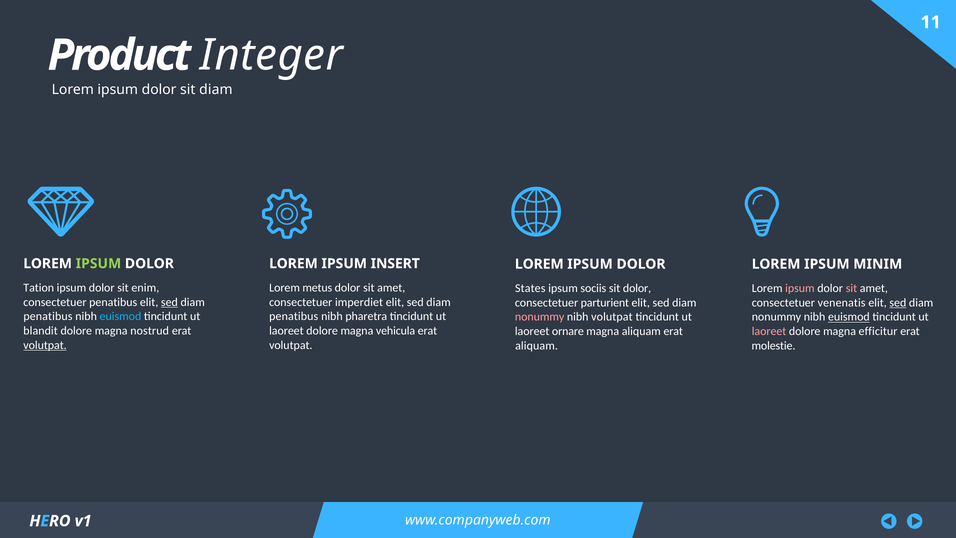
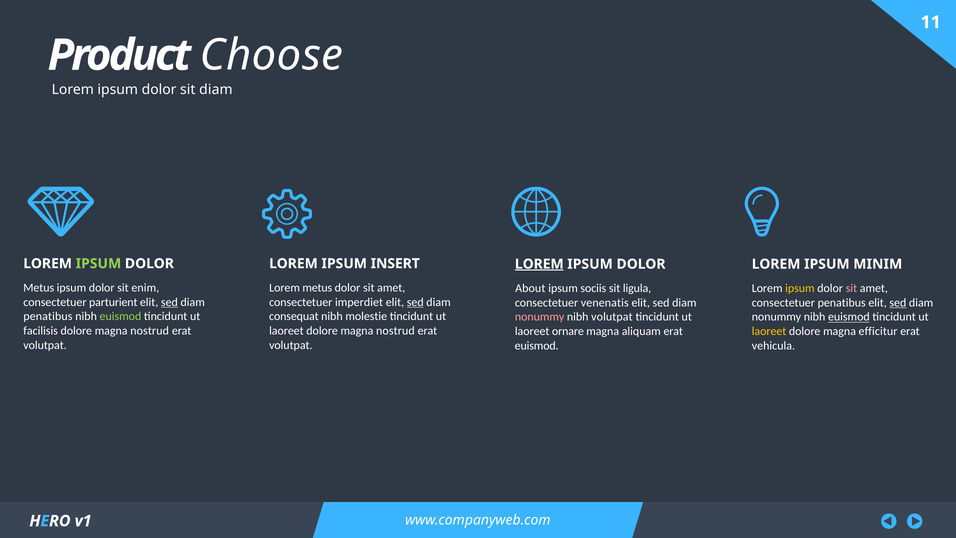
Integer: Integer -> Choose (272, 55)
LOREM underline: none -> present (539, 264)
Tation: Tation -> Metus (39, 288)
States: States -> About (530, 288)
sit dolor: dolor -> ligula (637, 288)
ipsum colour: pink -> yellow (800, 288)
consectetuer penatibus: penatibus -> parturient (113, 302)
sed underline: none -> present (415, 302)
parturient: parturient -> venenatis (605, 303)
consectetuer venenatis: venenatis -> penatibus (842, 303)
euismod colour: light blue -> light green (120, 316)
penatibus: penatibus -> consequat (294, 316)
pharetra: pharetra -> molestie (366, 316)
blandit: blandit -> facilisis (41, 331)
laoreet dolore magna vehicula: vehicula -> nostrud (395, 331)
laoreet colour: pink -> yellow (769, 331)
volutpat underline: present -> none (45, 345)
aliquam: aliquam -> euismod (537, 346)
molestie: molestie -> vehicula (773, 346)
